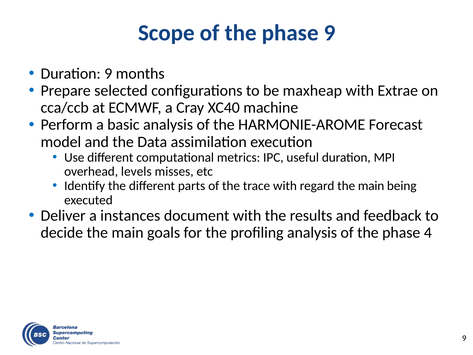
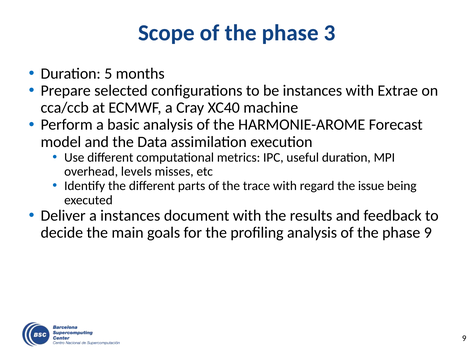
phase 9: 9 -> 3 (330, 33)
Duration 9: 9 -> 5 (108, 74)
be maxheap: maxheap -> instances (312, 91)
regard the main: main -> issue (371, 186)
phase 4: 4 -> 9 (428, 233)
